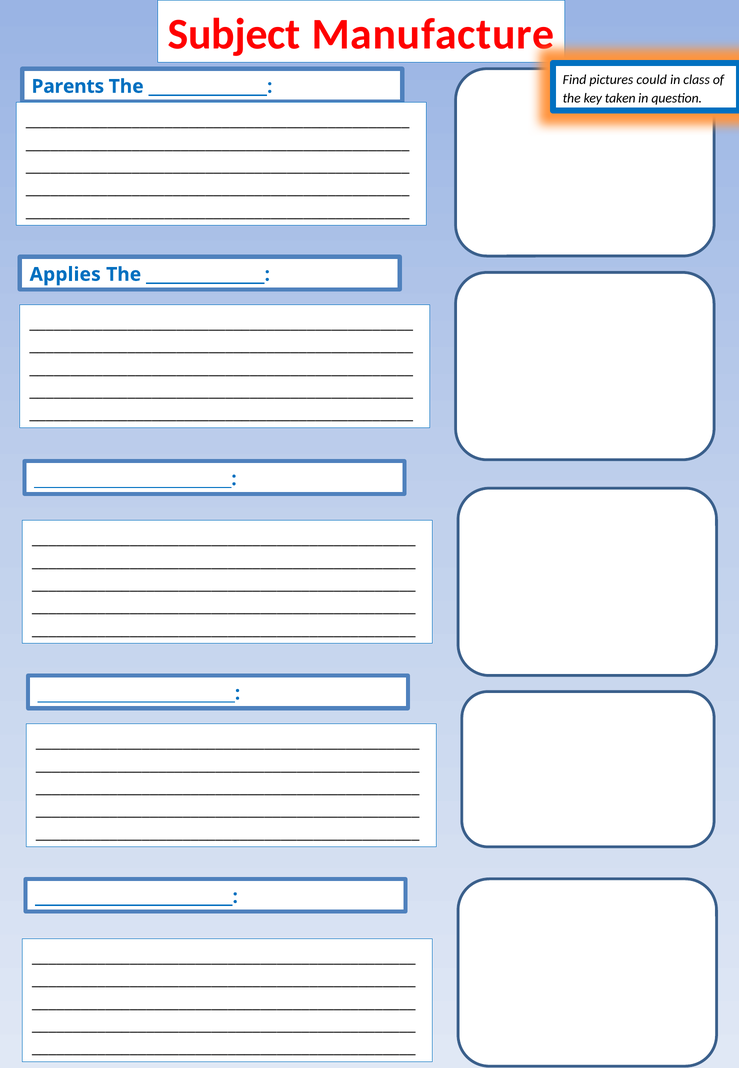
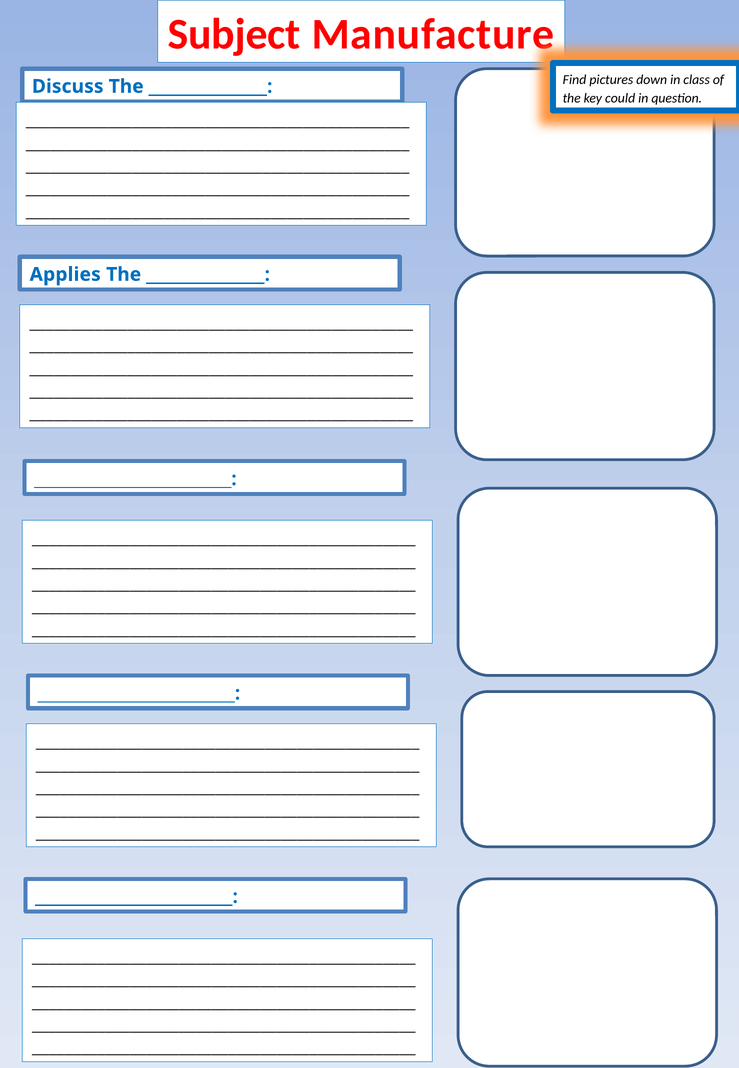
could: could -> down (652, 79)
Parents: Parents -> Discuss (68, 86)
taken: taken -> could (620, 98)
